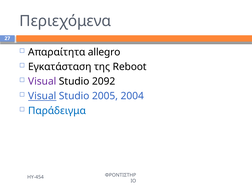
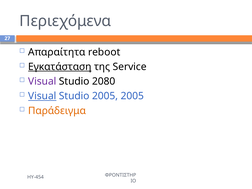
allegro: allegro -> reboot (104, 52)
Εγκατάσταση underline: none -> present (60, 67)
Reboot: Reboot -> Service (130, 67)
2092: 2092 -> 2080 (104, 81)
2005 2004: 2004 -> 2005 (132, 96)
Παράδειγμα colour: blue -> orange (57, 111)
